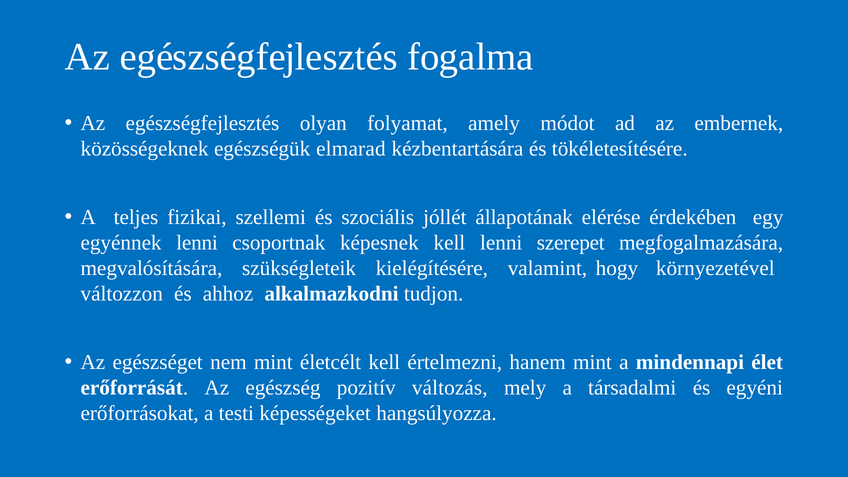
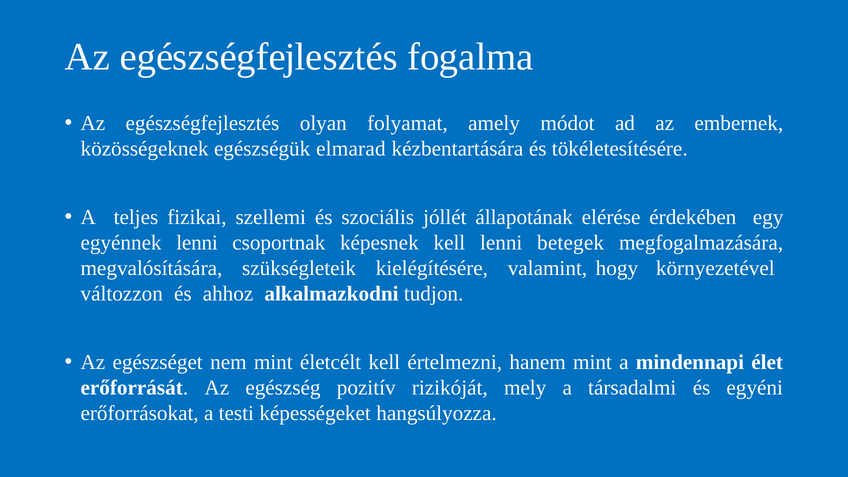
szerepet: szerepet -> betegek (571, 243)
változás: változás -> rizikóját (450, 388)
